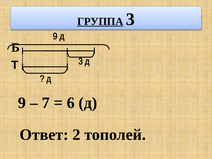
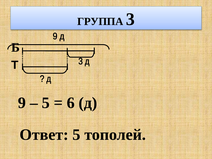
ГРУППА underline: present -> none (100, 21)
7: 7 -> 5 (46, 103)
Ответ 2: 2 -> 5 (76, 135)
